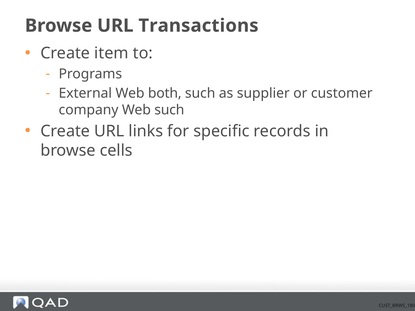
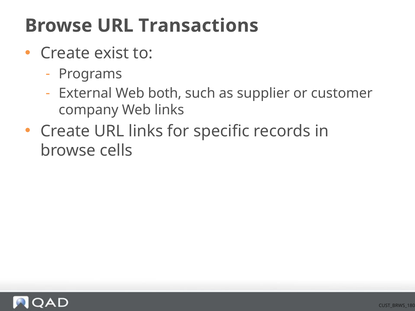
item: item -> exist (112, 53)
Web such: such -> links (169, 110)
